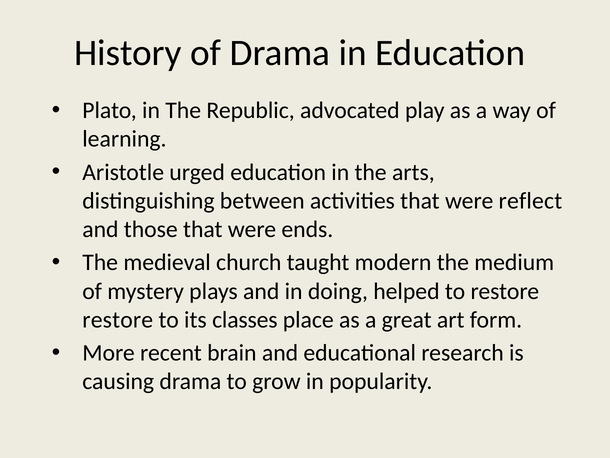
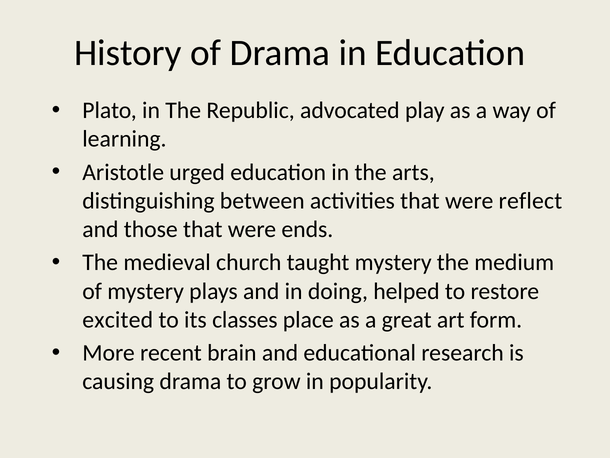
taught modern: modern -> mystery (393, 262)
restore: restore -> excited (118, 319)
